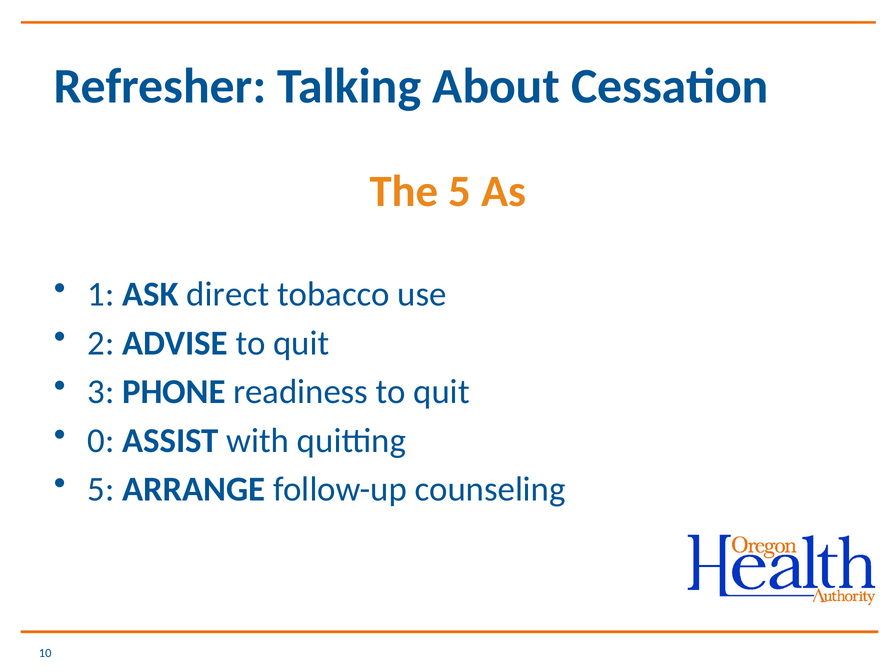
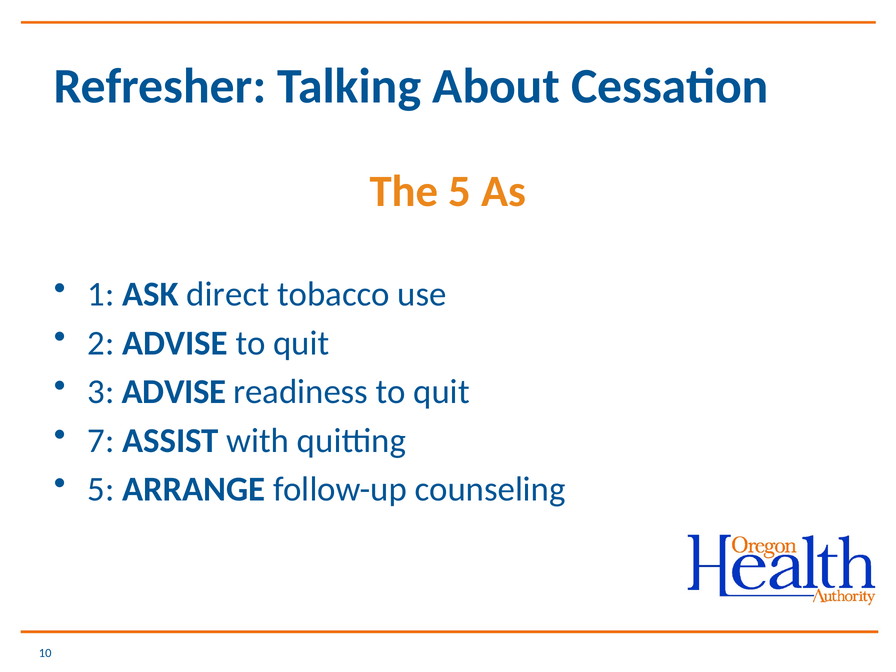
3 PHONE: PHONE -> ADVISE (174, 392)
0: 0 -> 7 (101, 441)
